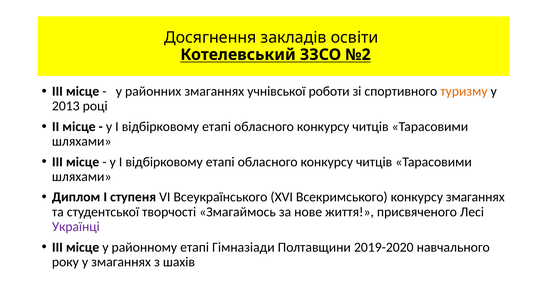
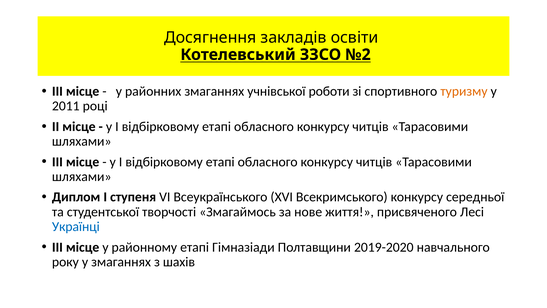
2013: 2013 -> 2011 (66, 106)
конкурсу змаганнях: змаганнях -> середньої (475, 197)
Українці colour: purple -> blue (76, 226)
